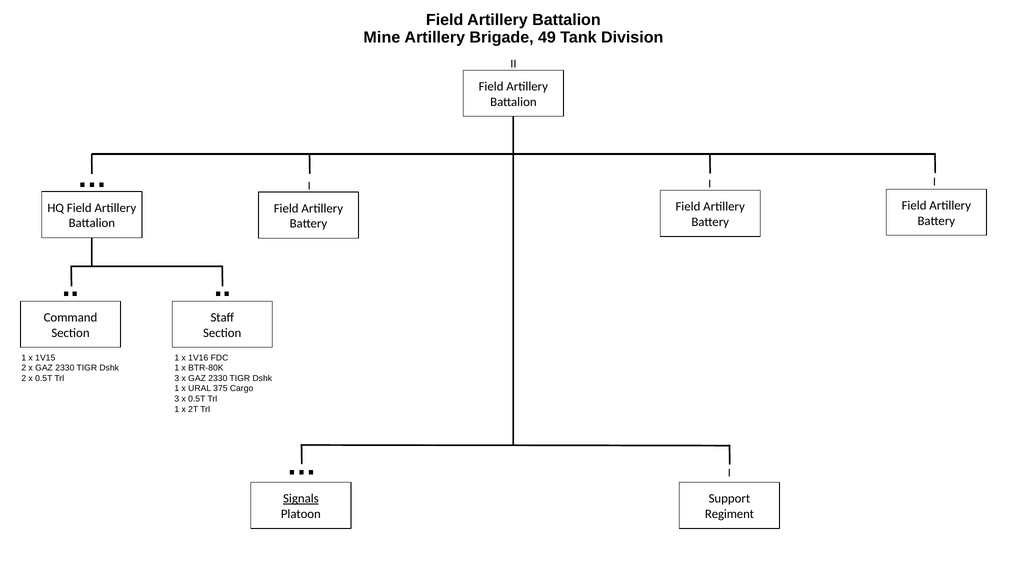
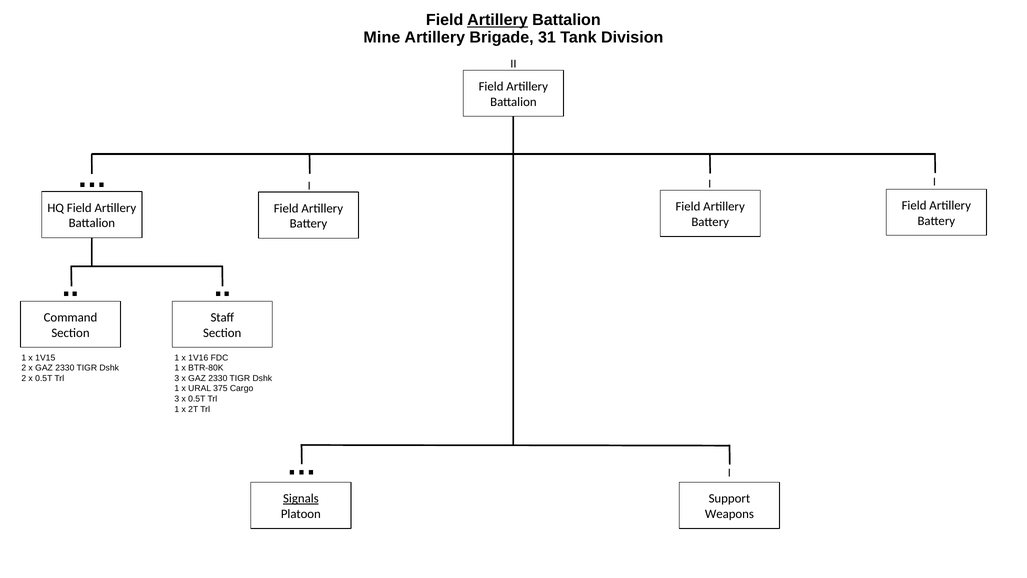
Artillery underline: none -> present (497, 20)
49: 49 -> 31 (547, 37)
Regiment: Regiment -> Weapons (729, 514)
